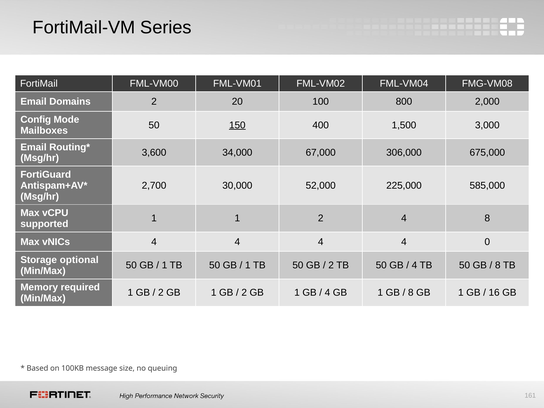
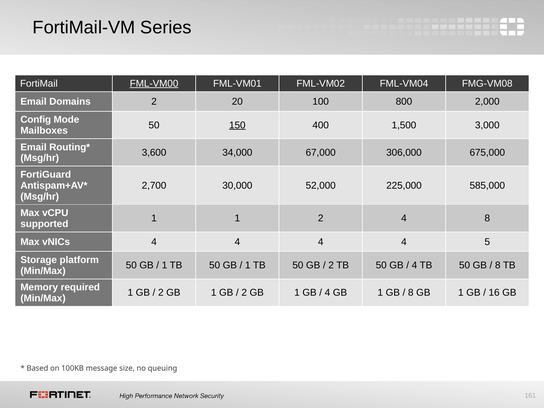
FML-VM00 underline: none -> present (154, 84)
0: 0 -> 5 (487, 242)
optional: optional -> platform (79, 260)
